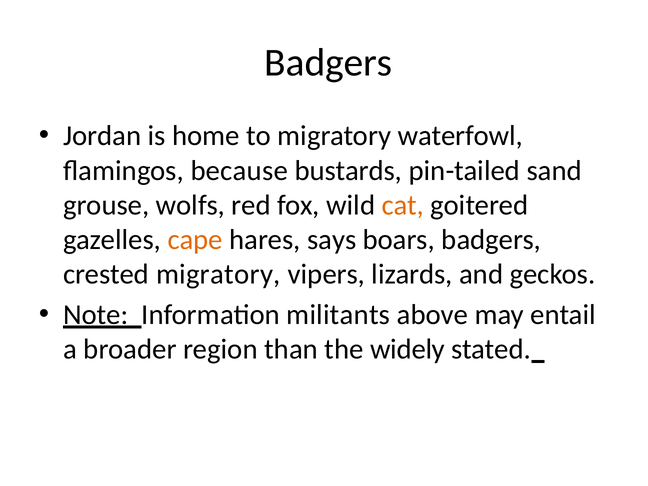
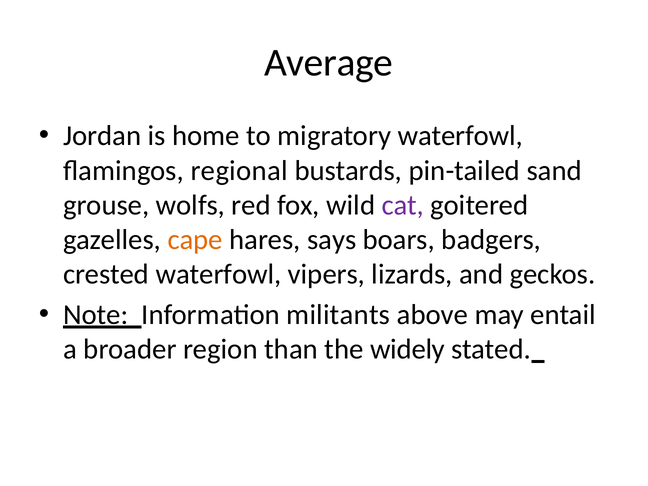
Badgers: Badgers -> Average (329, 63)
because: because -> regional (239, 171)
cat colour: orange -> purple (403, 205)
crested migratory: migratory -> waterfowl (218, 274)
